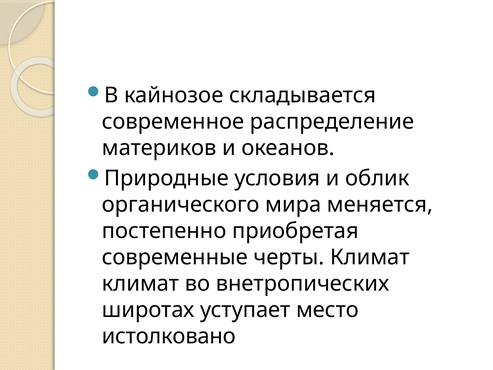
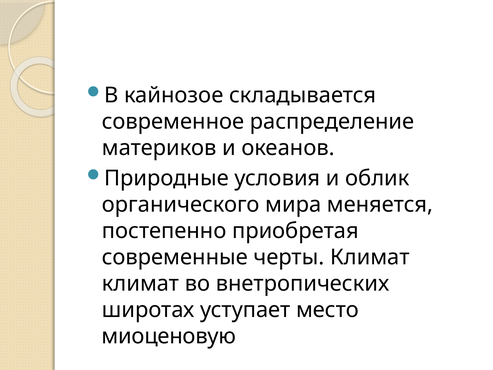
истолковано: истолковано -> миоценовую (169, 336)
